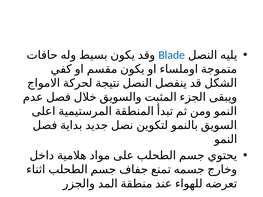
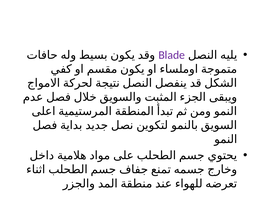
Blade colour: blue -> purple (172, 55)
